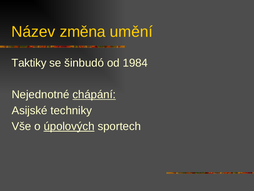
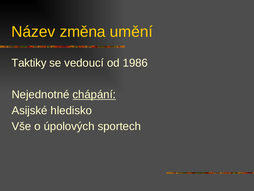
šinbudó: šinbudó -> vedoucí (84, 63)
1984: 1984 -> 1986 (135, 63)
techniky: techniky -> hledisko (71, 110)
úpolových underline: present -> none (69, 126)
